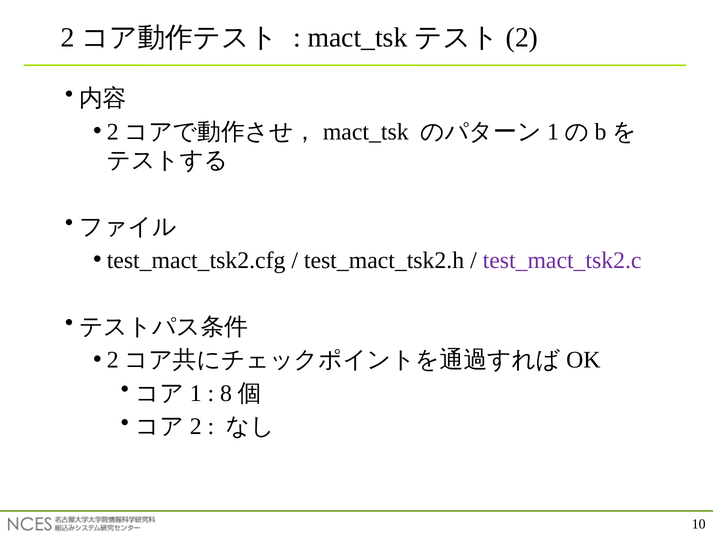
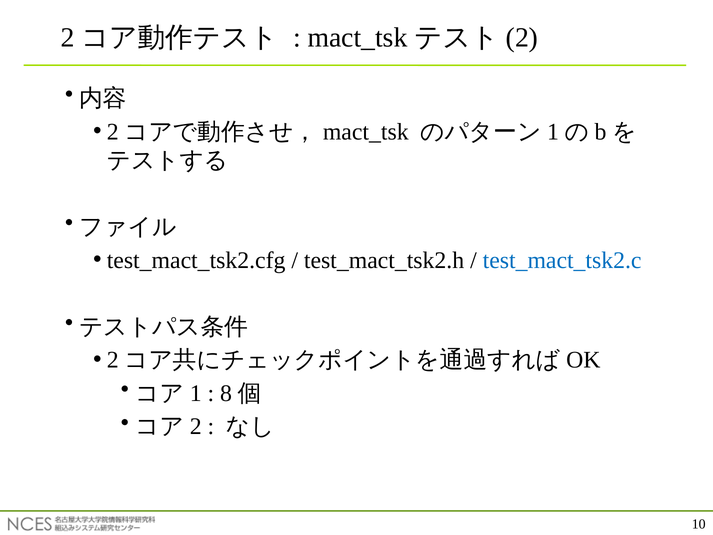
test_mact_tsk2.c colour: purple -> blue (562, 260)
